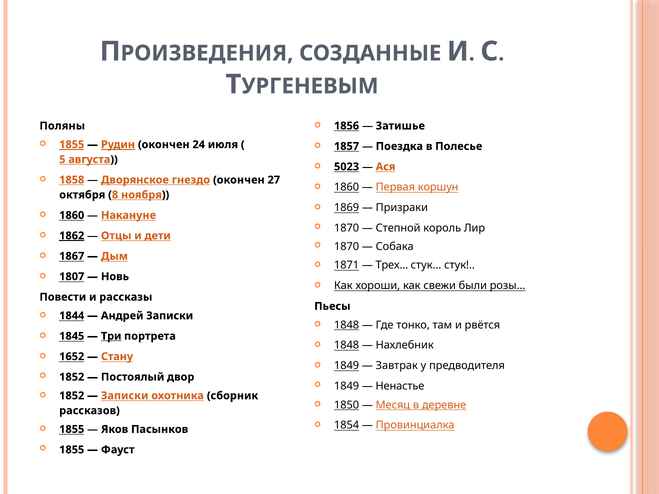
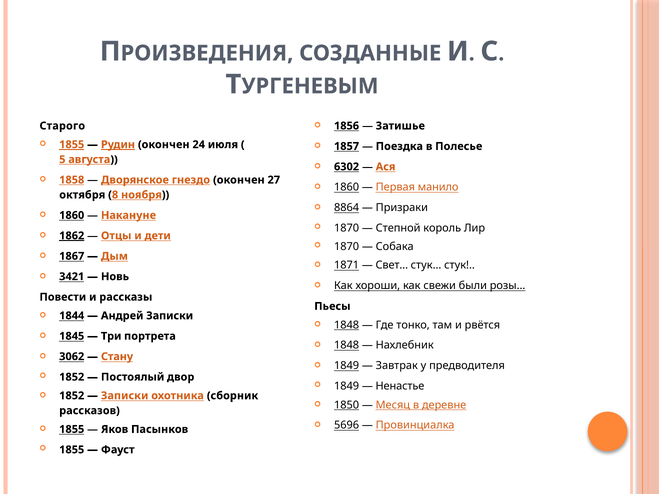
Поляны: Поляны -> Старого (62, 126)
5023: 5023 -> 6302 (347, 167)
коршун: коршун -> манило (438, 187)
1869: 1869 -> 8864 (347, 208)
Трех…: Трех… -> Свет… (392, 266)
1807: 1807 -> 3421 (72, 277)
Три underline: present -> none (111, 336)
1652: 1652 -> 3062 (72, 357)
1854: 1854 -> 5696 (347, 426)
